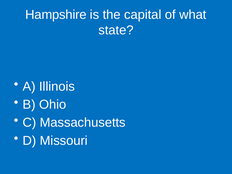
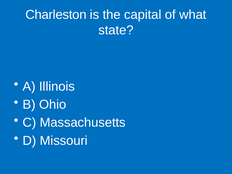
Hampshire: Hampshire -> Charleston (56, 15)
